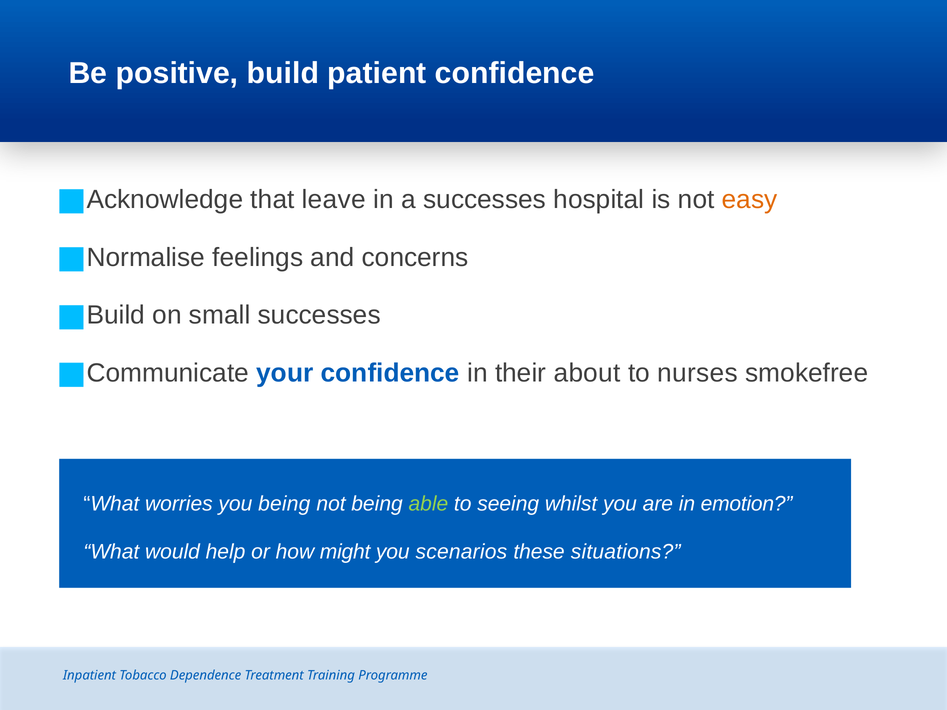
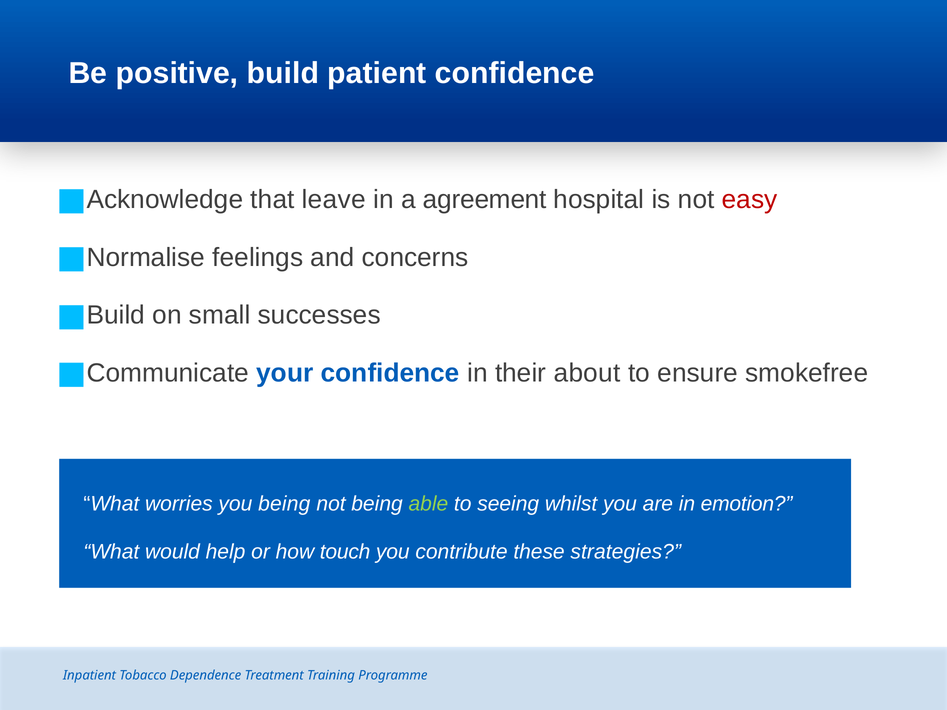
a successes: successes -> agreement (485, 200)
easy colour: orange -> red (750, 200)
nurses: nurses -> ensure (698, 373)
might: might -> touch (345, 552)
scenarios: scenarios -> contribute (462, 552)
situations: situations -> strategies (626, 552)
